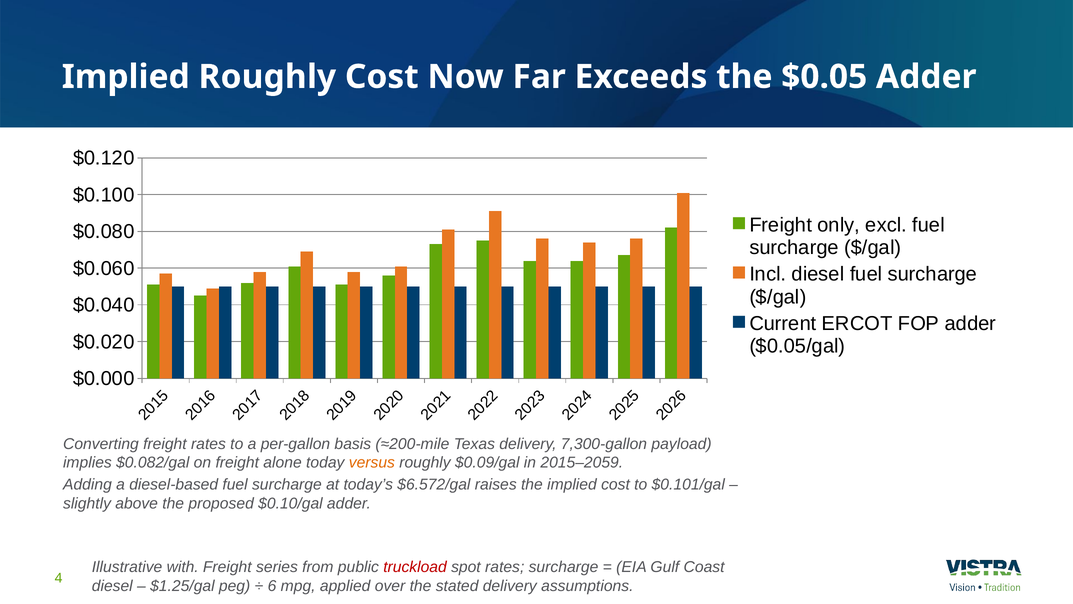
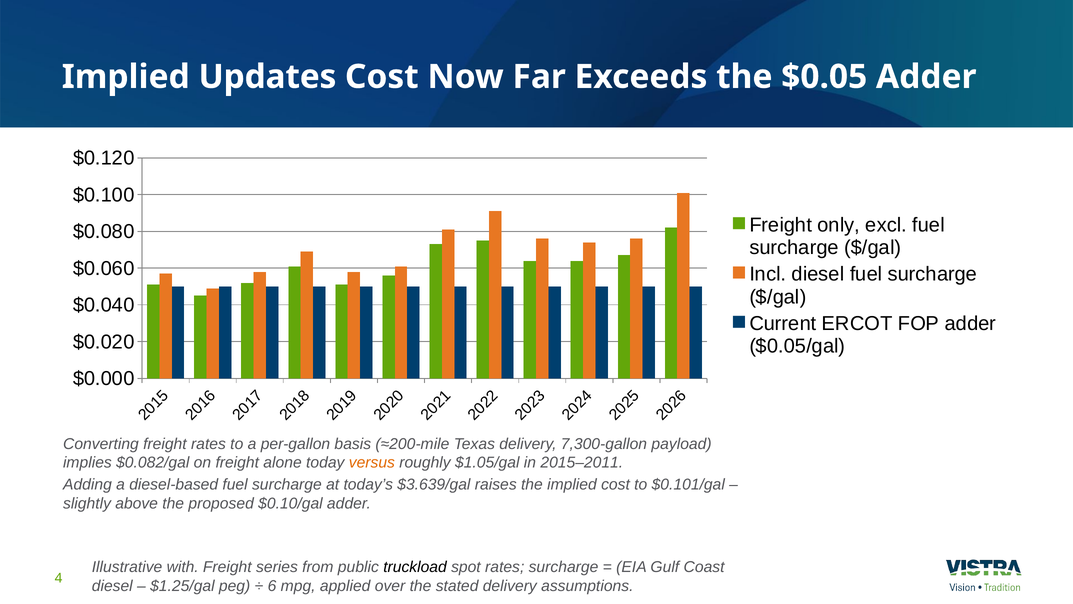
Implied Roughly: Roughly -> Updates (267, 77)
$0.09/gal: $0.09/gal -> $1.05/gal (487, 463)
2015–2059: 2015–2059 -> 2015–2011 (582, 463)
$6.572/gal: $6.572/gal -> $3.639/gal (434, 485)
truckload colour: red -> black (415, 567)
